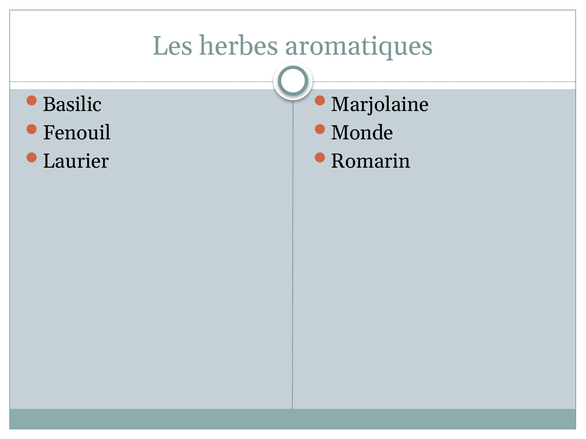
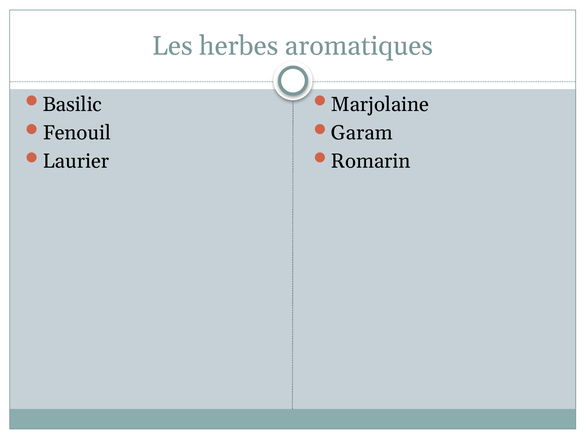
Monde: Monde -> Garam (362, 133)
